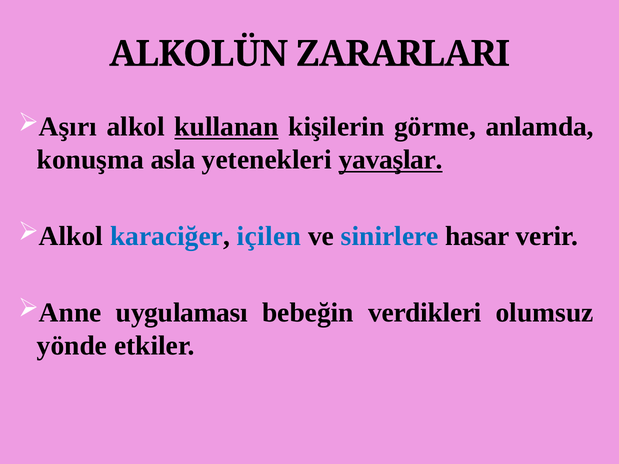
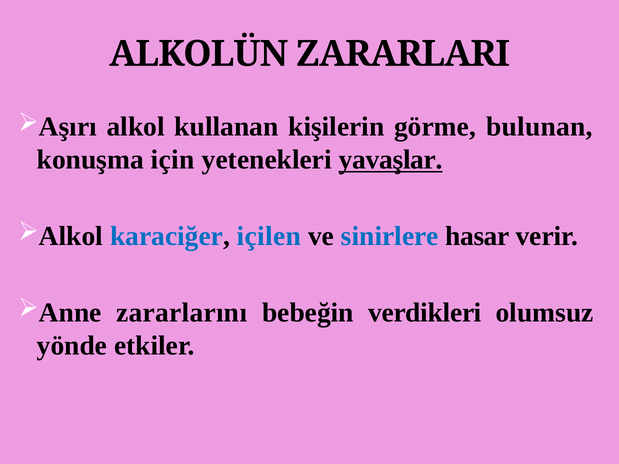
kullanan underline: present -> none (226, 127)
anlamda: anlamda -> bulunan (539, 127)
asla: asla -> için (173, 160)
uygulaması: uygulaması -> zararlarını (182, 313)
